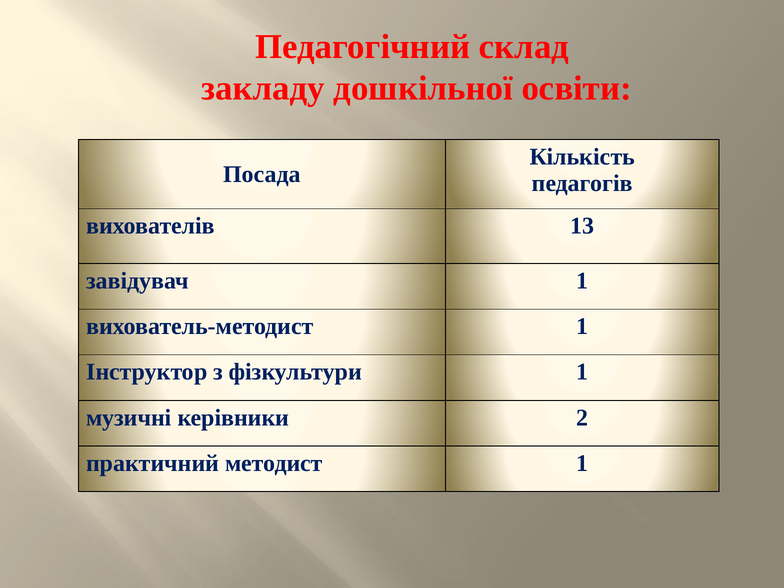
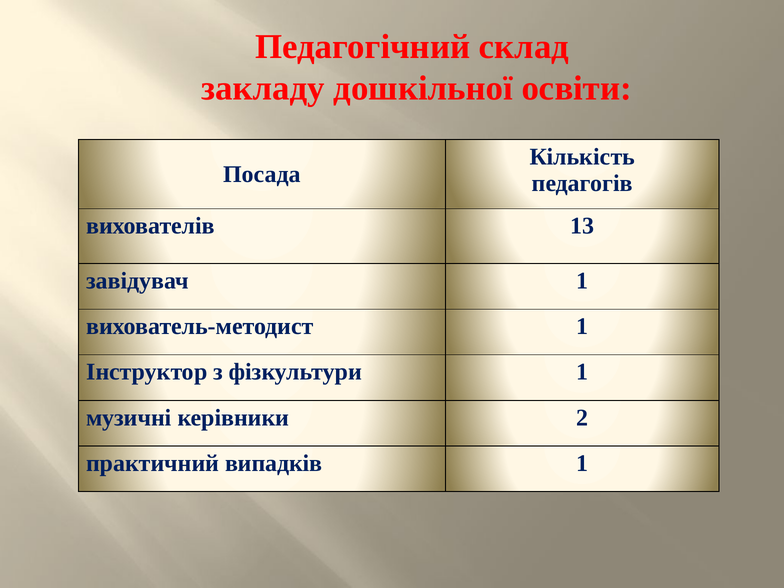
методист: методист -> випадків (274, 463)
